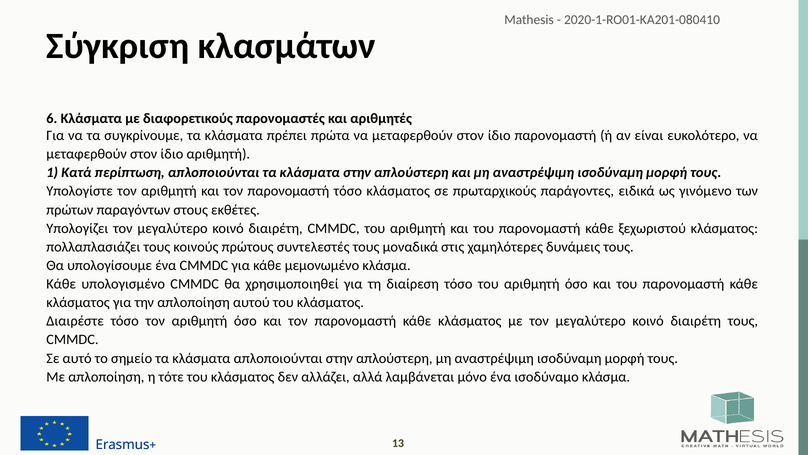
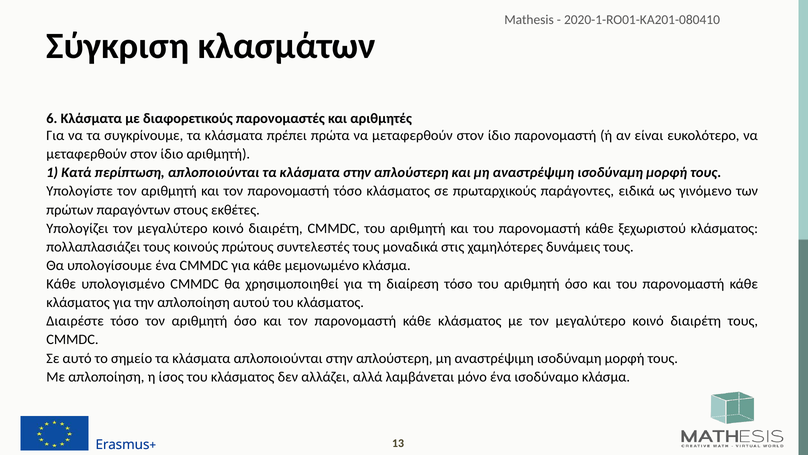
τότε: τότε -> ίσος (171, 376)
